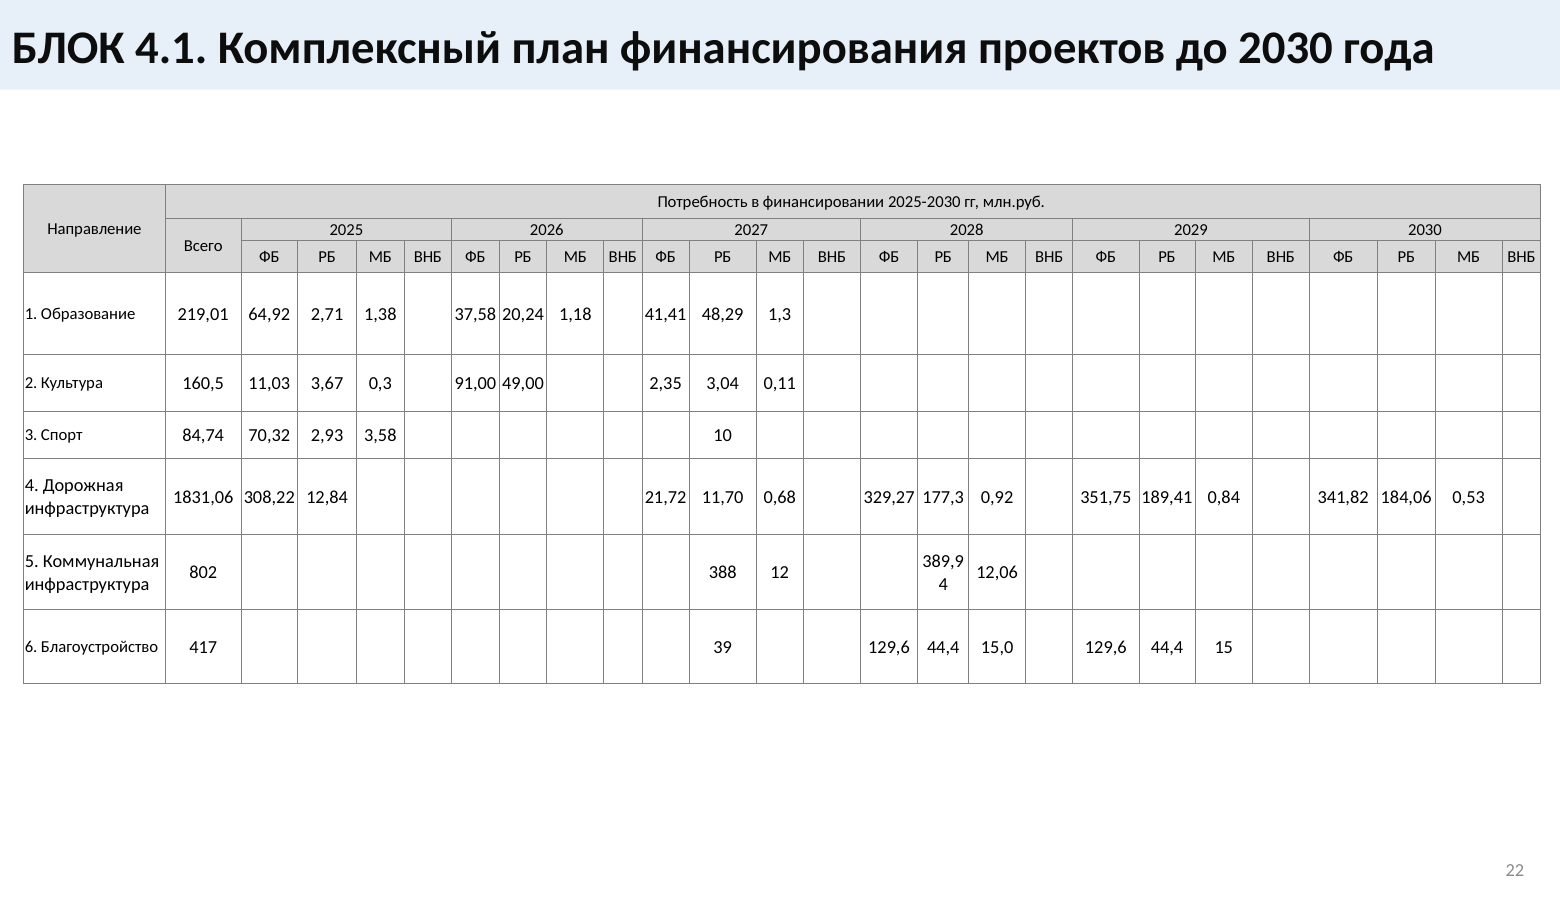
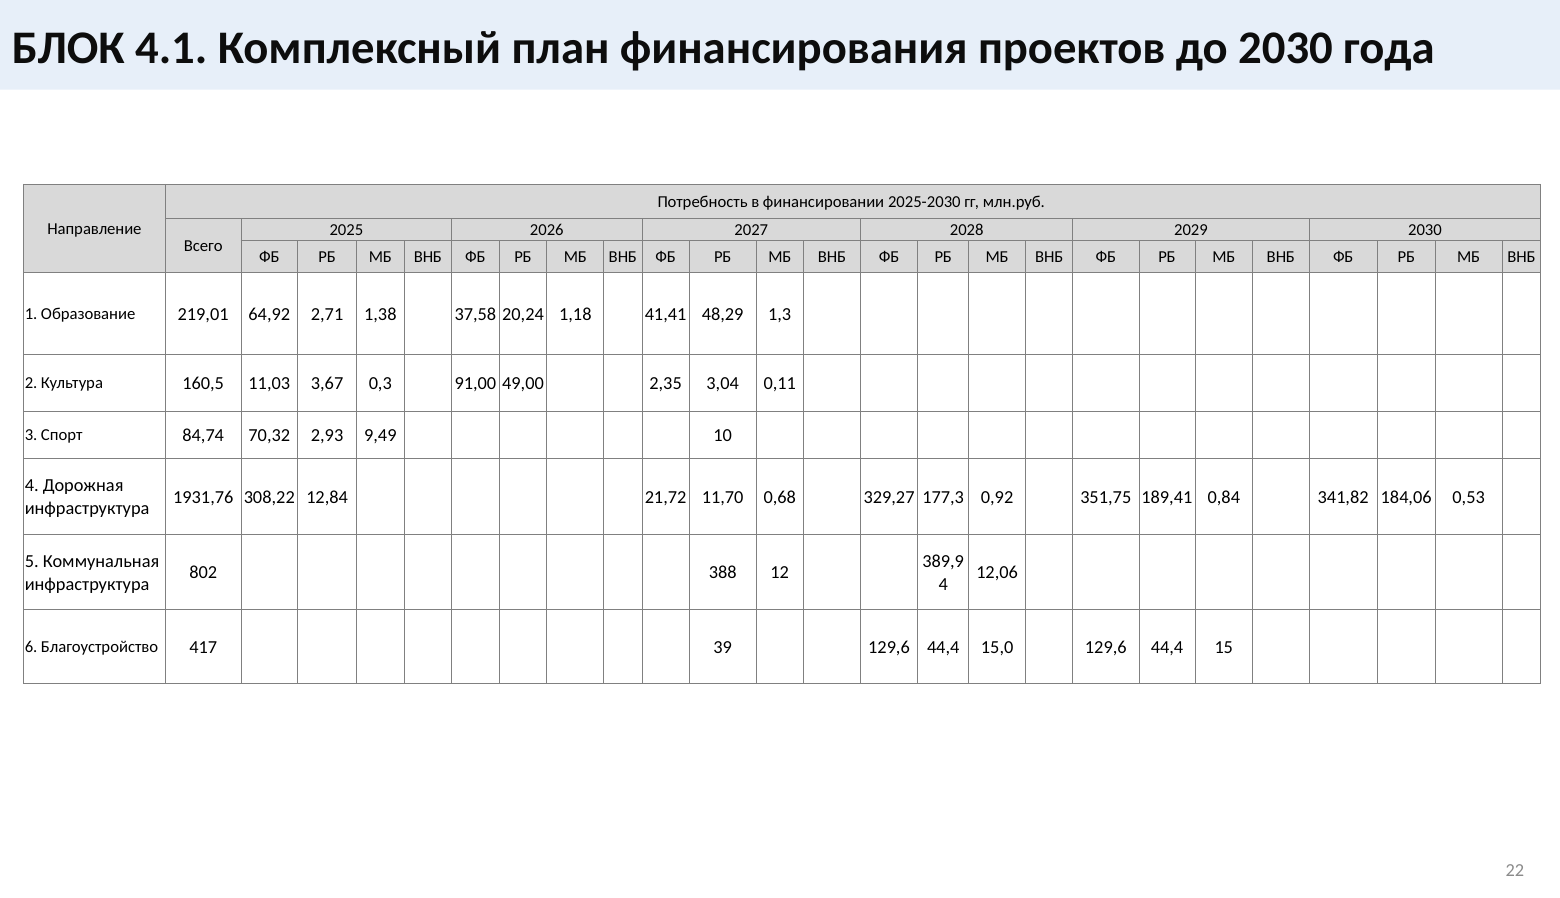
3,58: 3,58 -> 9,49 (380, 436)
1831,06: 1831,06 -> 1931,76 (203, 497)
